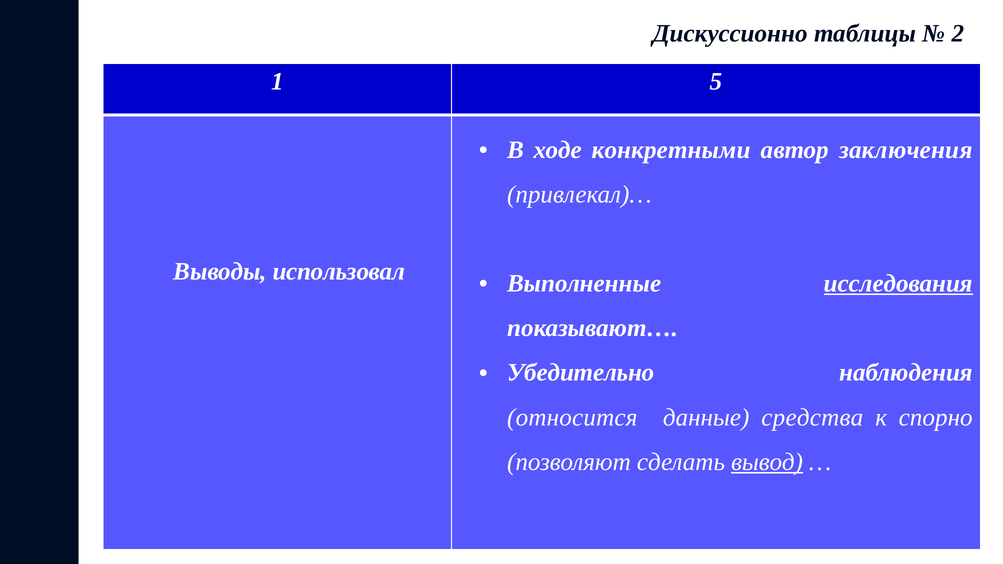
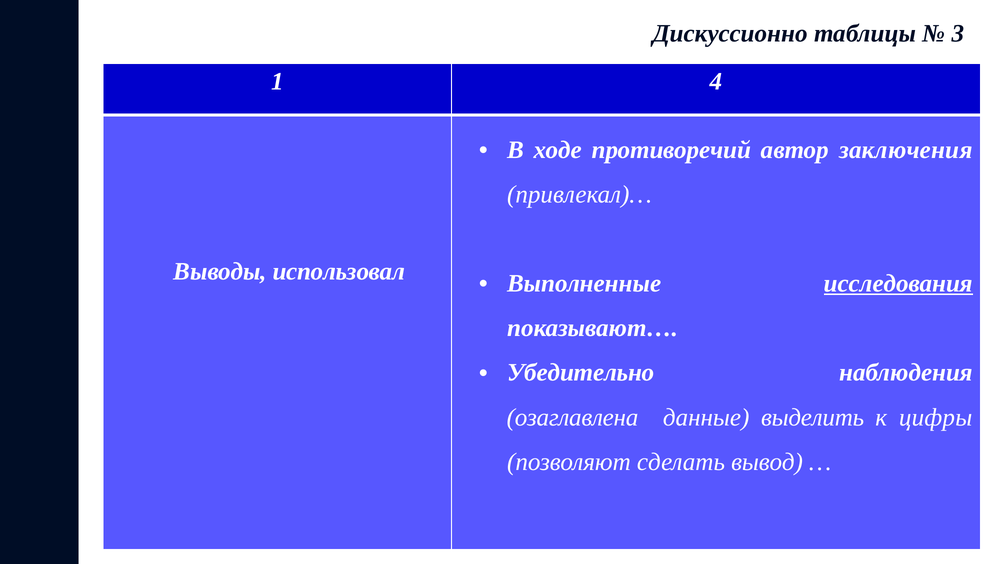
2: 2 -> 3 (958, 33)
5: 5 -> 4 (716, 82)
конкретными: конкретными -> противоречий (671, 150)
относится: относится -> озаглавлена (573, 417)
средства: средства -> выделить (813, 417)
спорно: спорно -> цифры (936, 417)
вывод underline: present -> none (767, 462)
